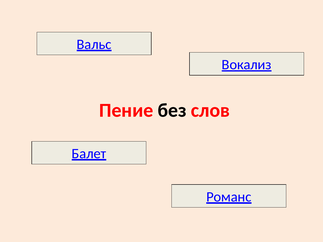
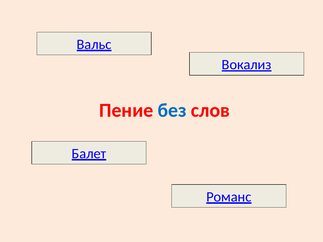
без colour: black -> blue (172, 110)
